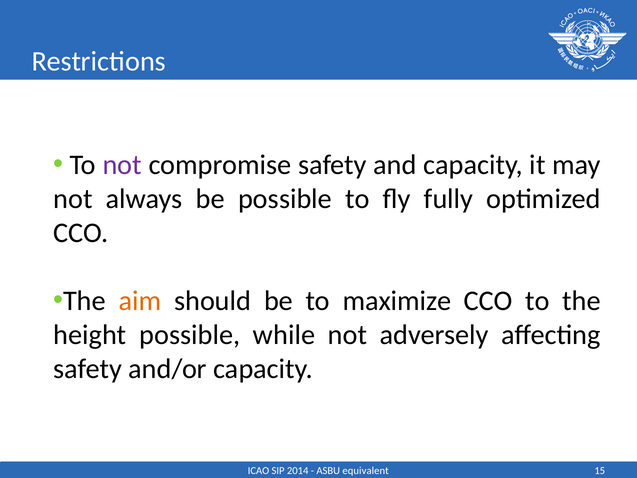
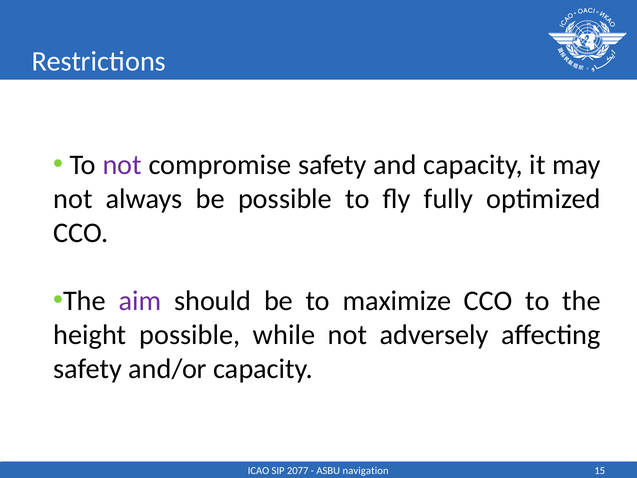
aim colour: orange -> purple (140, 301)
2014: 2014 -> 2077 (298, 470)
equivalent: equivalent -> navigation (366, 470)
